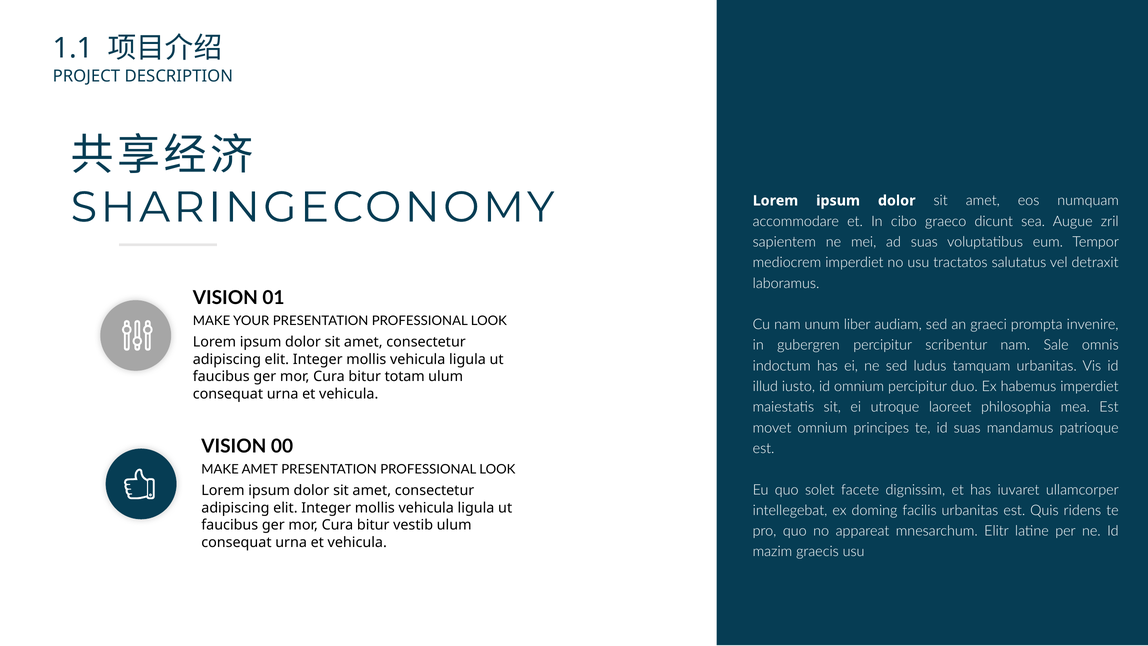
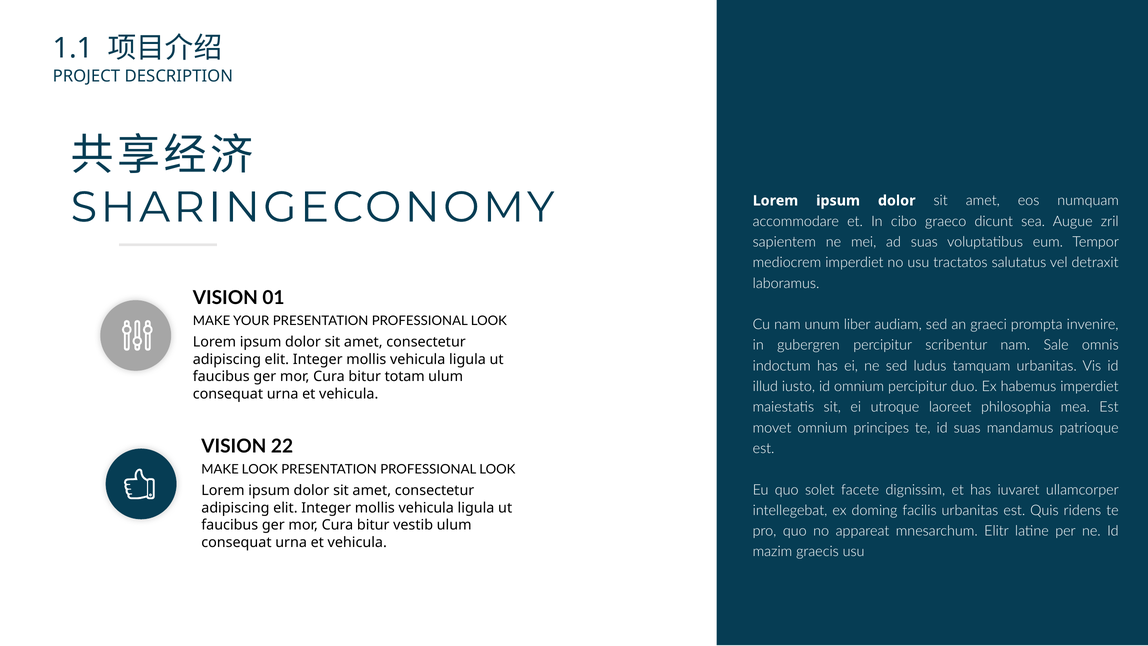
00: 00 -> 22 (282, 446)
MAKE AMET: AMET -> LOOK (260, 469)
